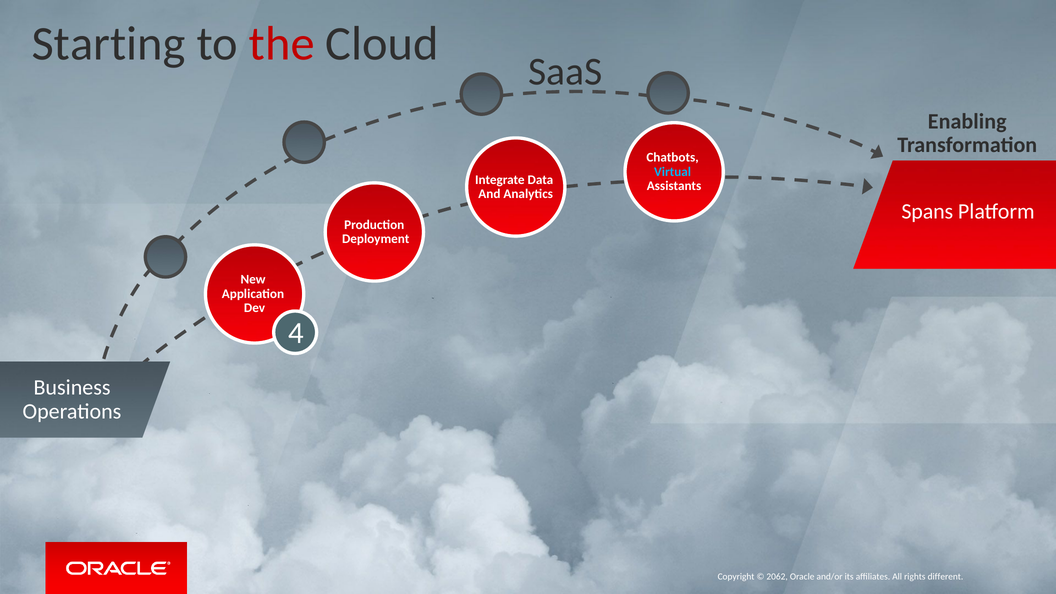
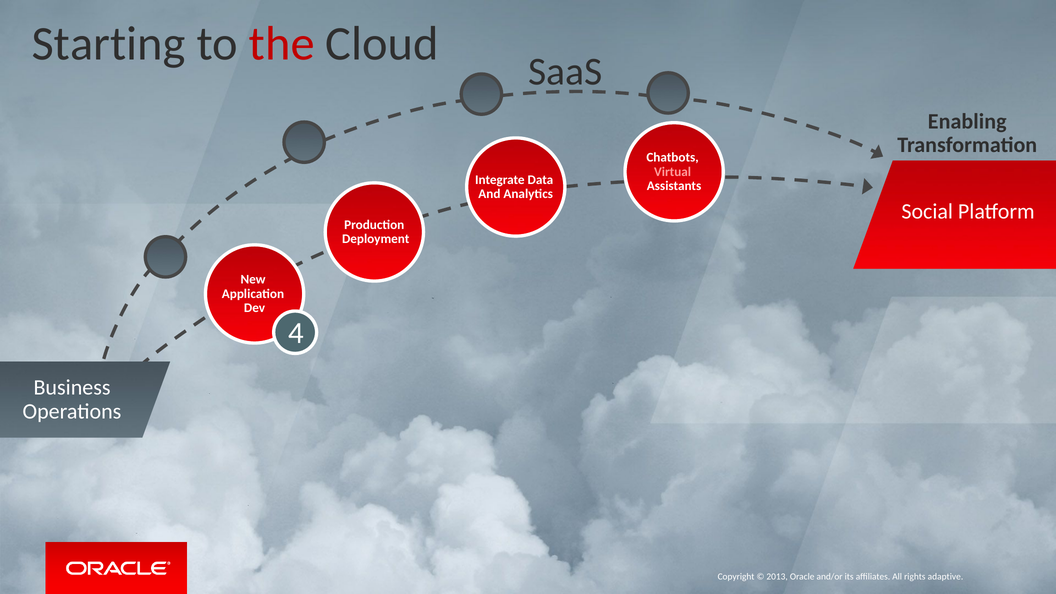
Virtual colour: light blue -> pink (673, 172)
Spans: Spans -> Social (927, 211)
2062: 2062 -> 2013 (777, 577)
different: different -> adaptive (945, 577)
